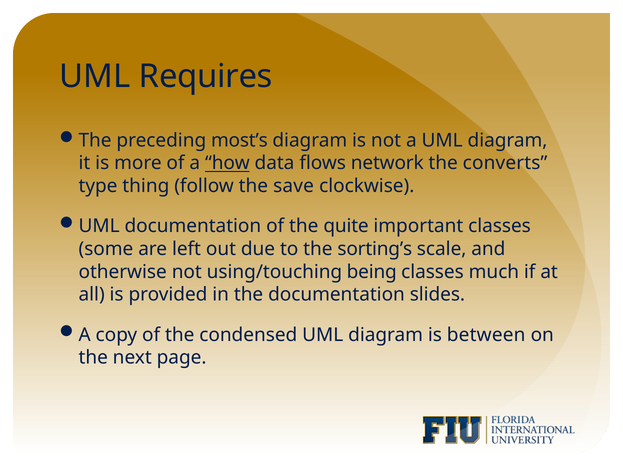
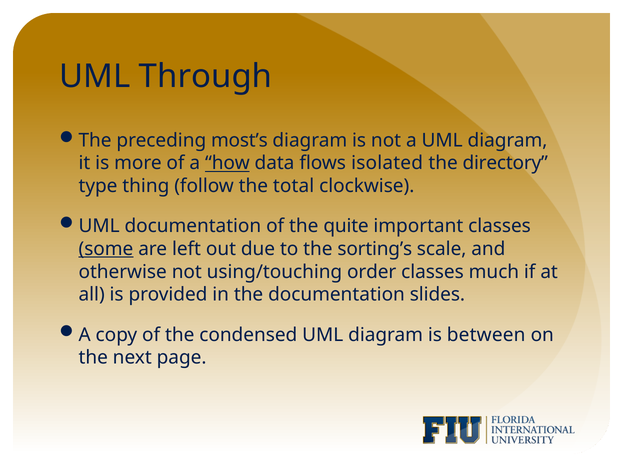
Requires: Requires -> Through (206, 77)
network: network -> isolated (387, 163)
converts: converts -> directory (505, 163)
save: save -> total (294, 186)
some underline: none -> present (106, 249)
being: being -> order (372, 272)
